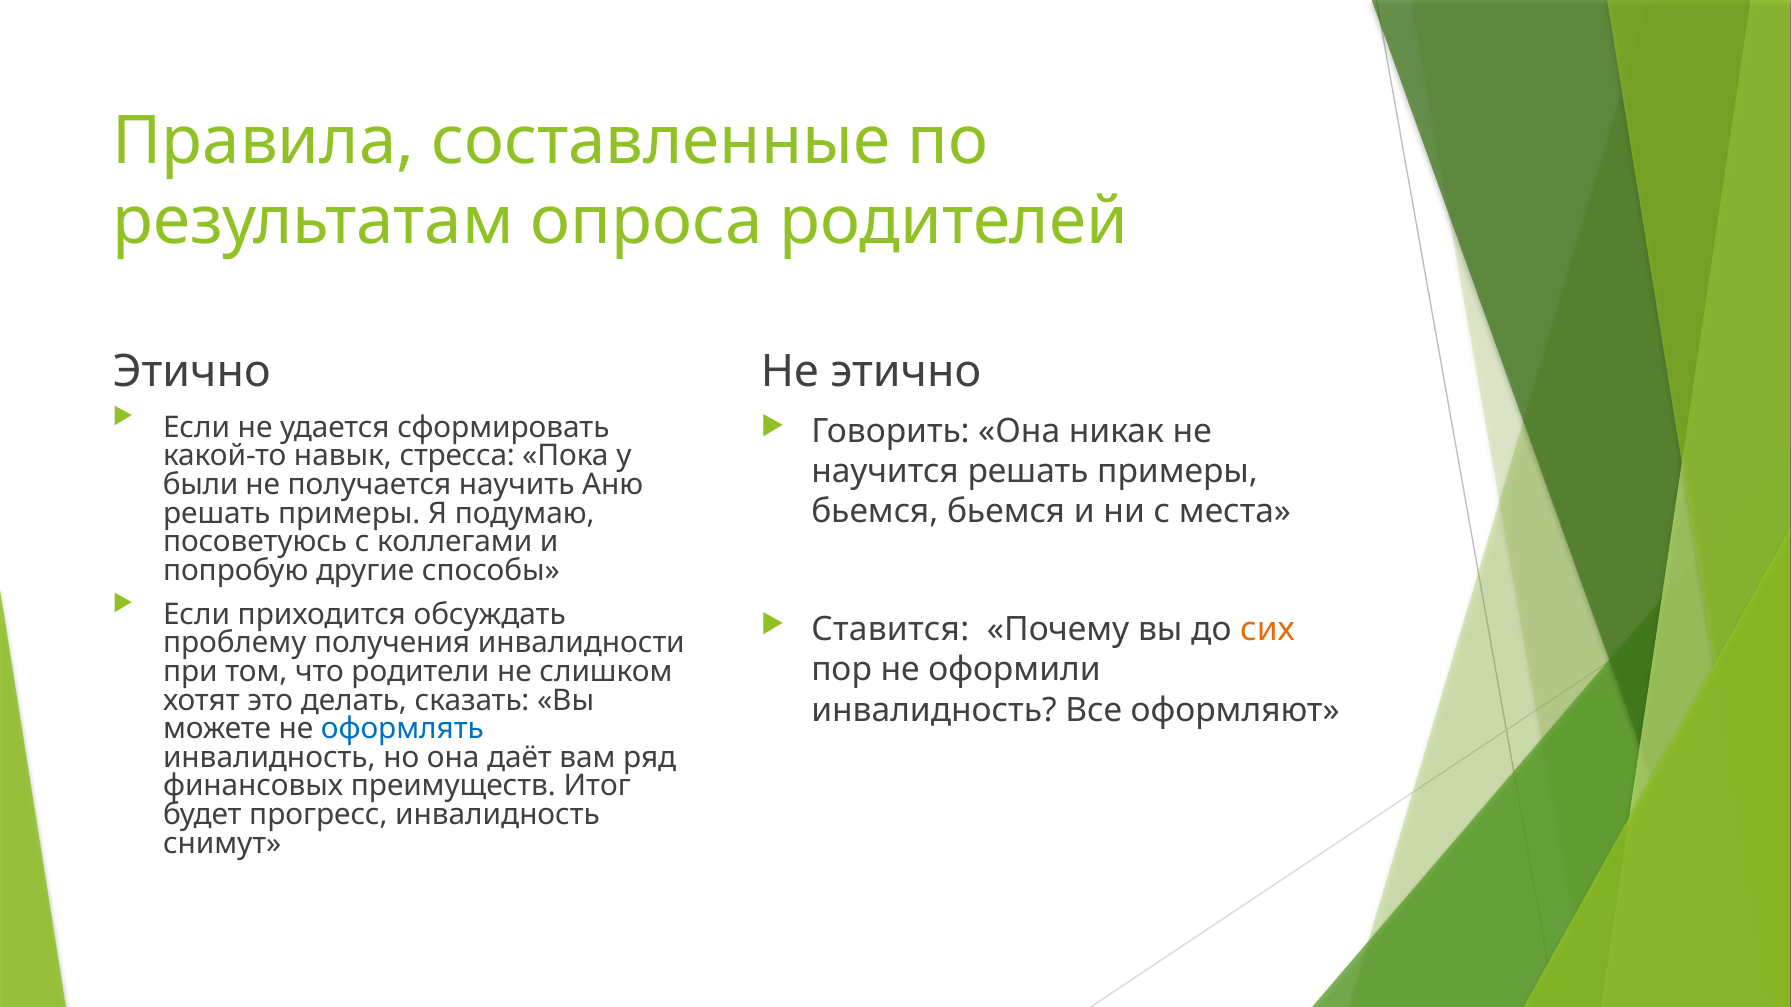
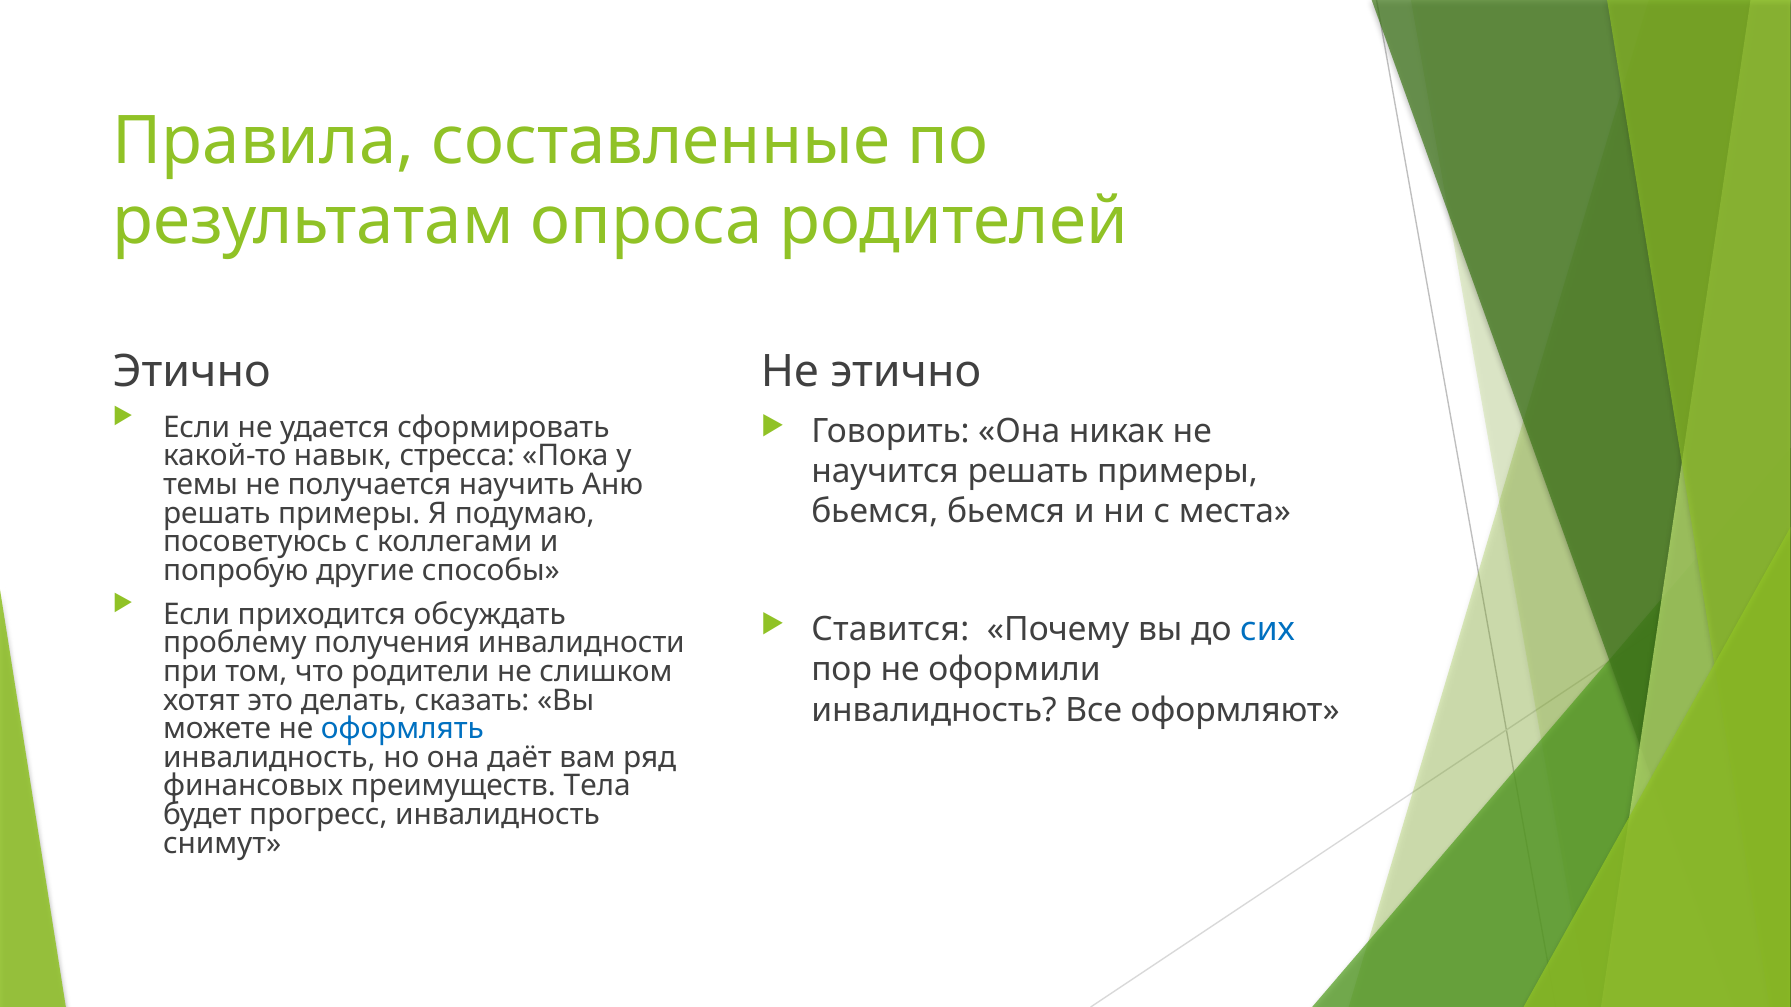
были: были -> темы (201, 485)
сих colour: orange -> blue (1268, 630)
Итог: Итог -> Тела (597, 786)
